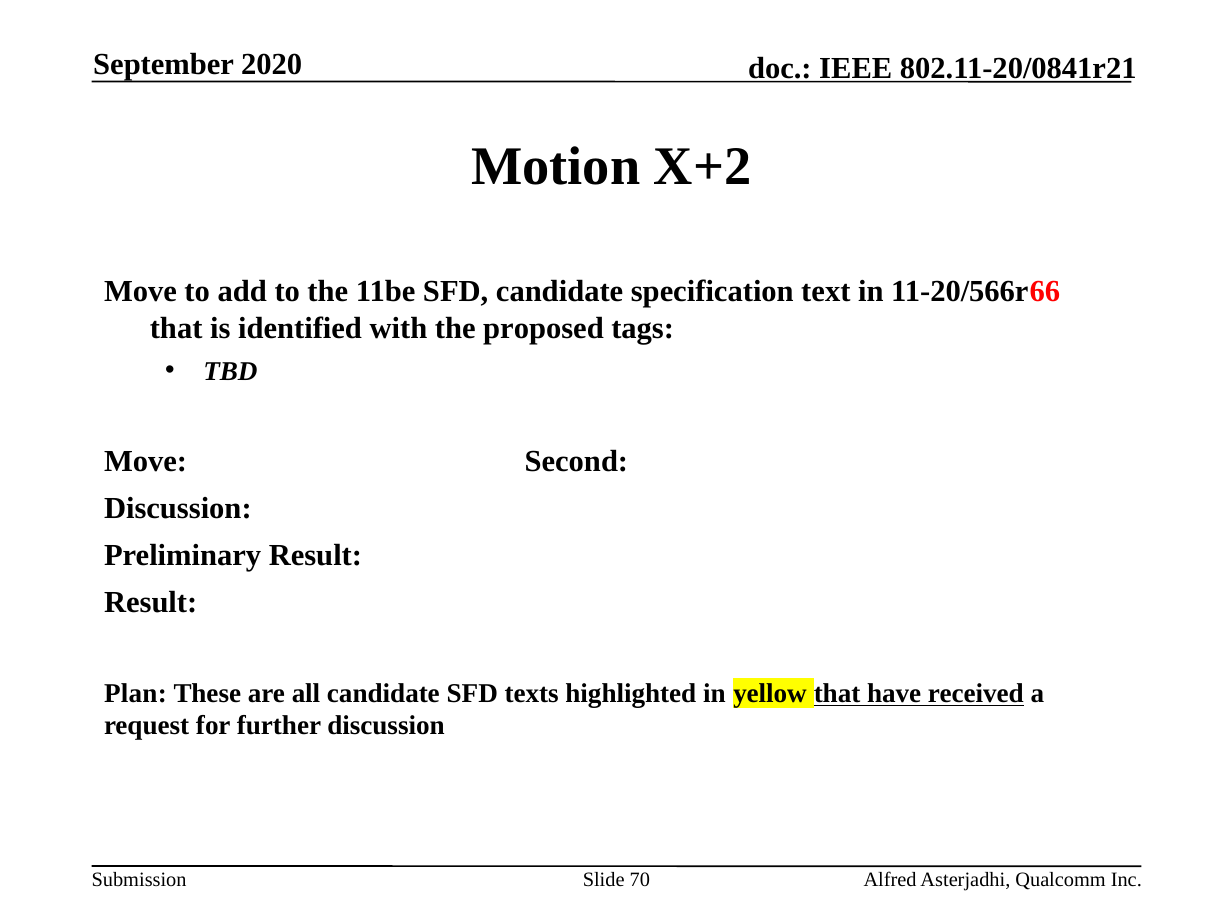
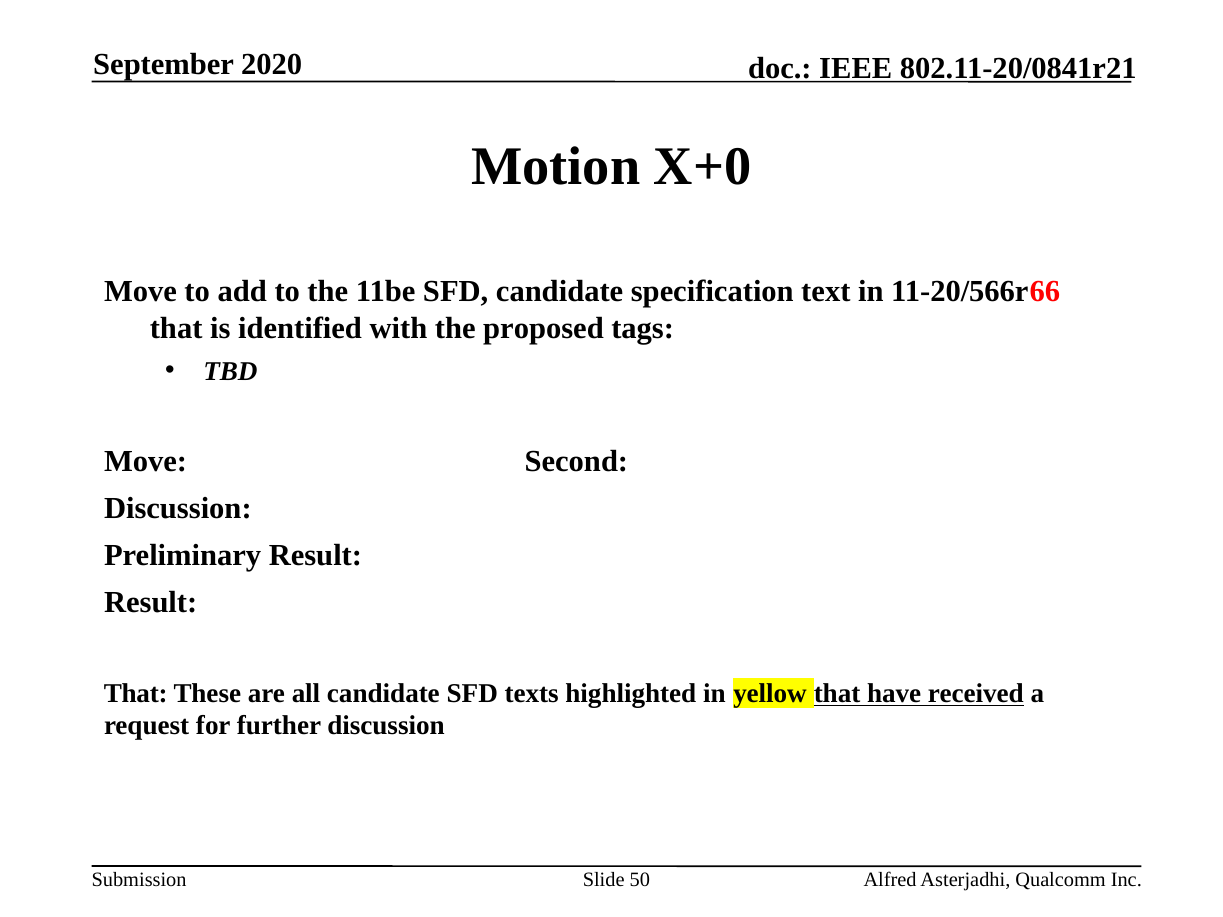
X+2: X+2 -> X+0 (703, 167)
Plan: Plan -> That (136, 694)
70: 70 -> 50 (640, 880)
